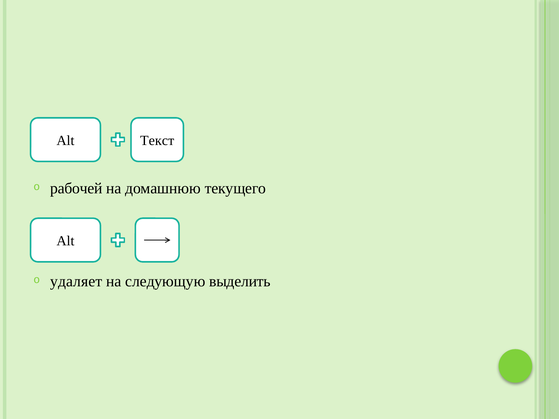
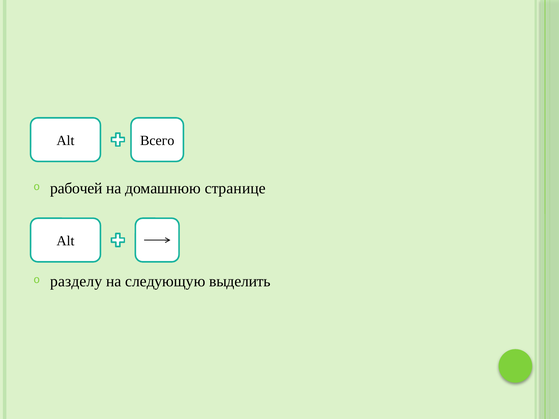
Текст: Текст -> Всего (157, 141)
текущего: текущего -> странице (235, 188)
удаляет: удаляет -> разделу (76, 282)
